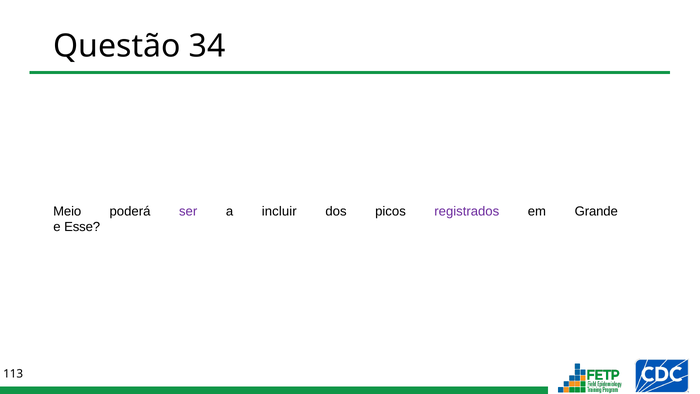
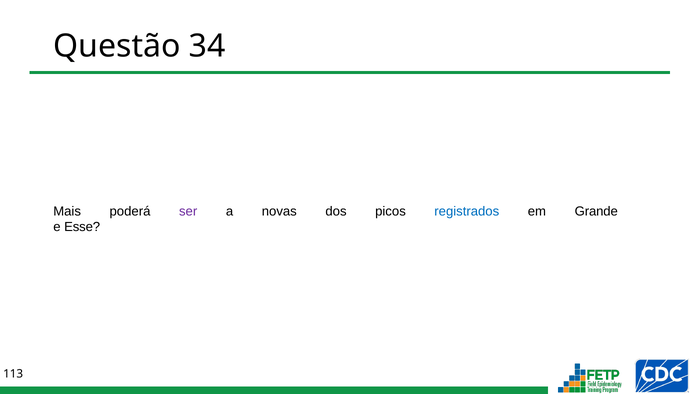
Meio: Meio -> Mais (67, 211)
incluir: incluir -> novas (279, 211)
registrados colour: purple -> blue (467, 211)
